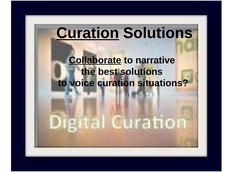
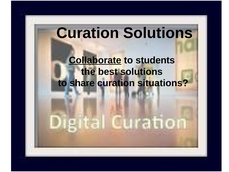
Curation underline: present -> none (88, 33)
narrative: narrative -> students (155, 60)
voice: voice -> share (82, 83)
